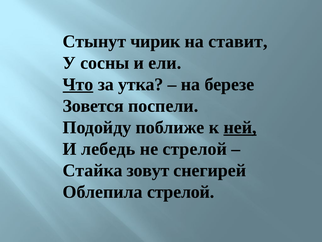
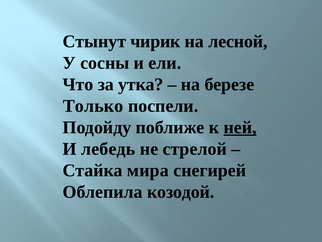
ставит: ставит -> лесной (238, 41)
Что underline: present -> none (78, 84)
Зовется: Зовется -> Только (93, 106)
зовут: зовут -> мира (148, 170)
Облепила стрелой: стрелой -> козодой (181, 192)
